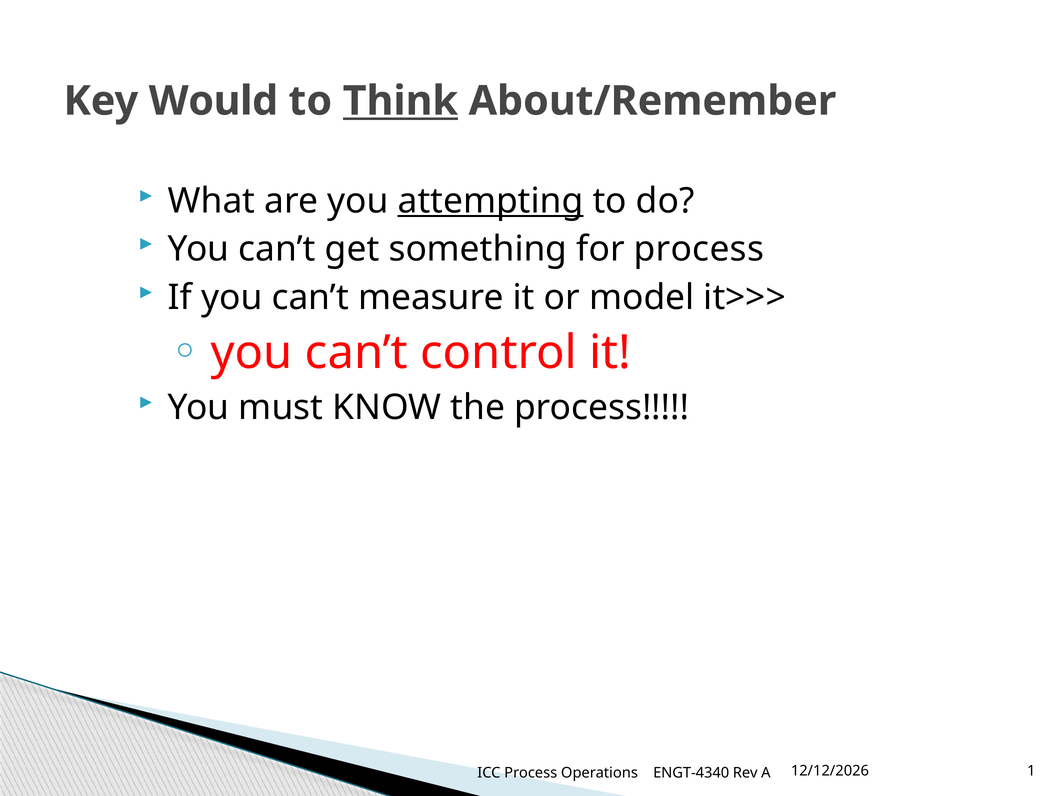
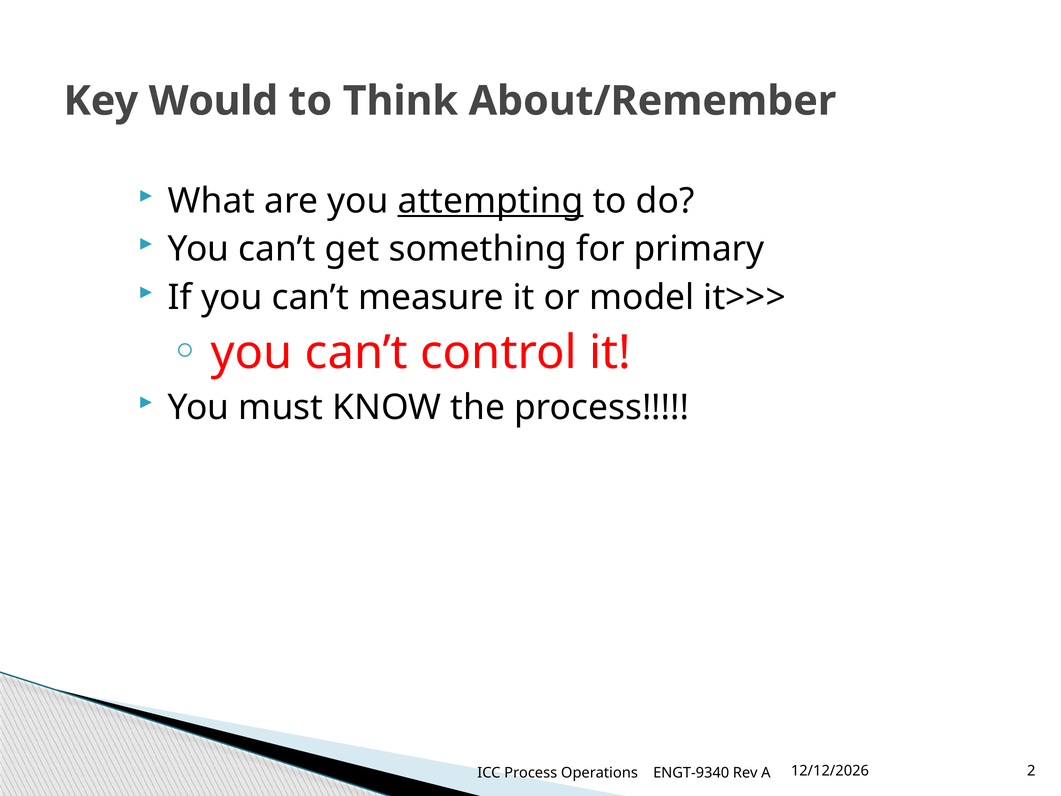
Think underline: present -> none (400, 101)
for process: process -> primary (699, 249)
1: 1 -> 2 (1031, 771)
ENGT-4340: ENGT-4340 -> ENGT-9340 (691, 773)
